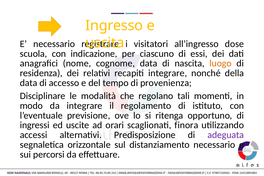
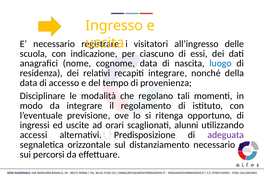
dose: dose -> delle (234, 44)
luogo colour: orange -> blue (221, 63)
finora: finora -> alunni (186, 125)
